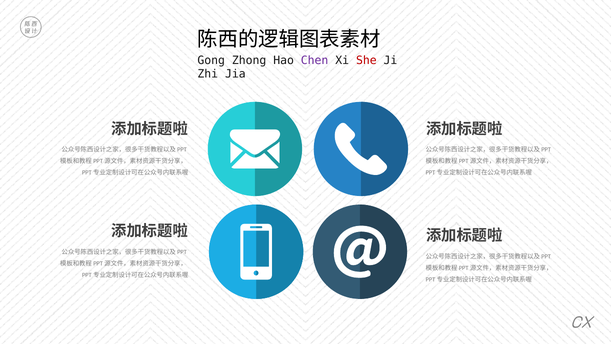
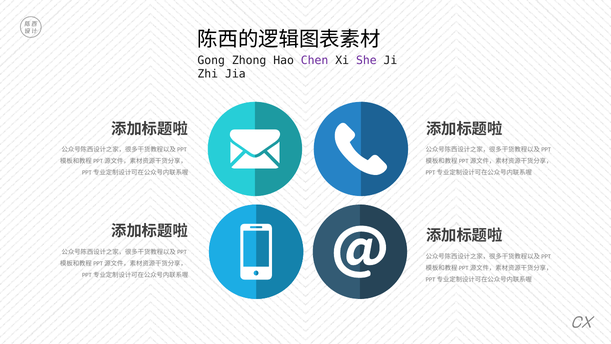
She colour: red -> purple (366, 60)
